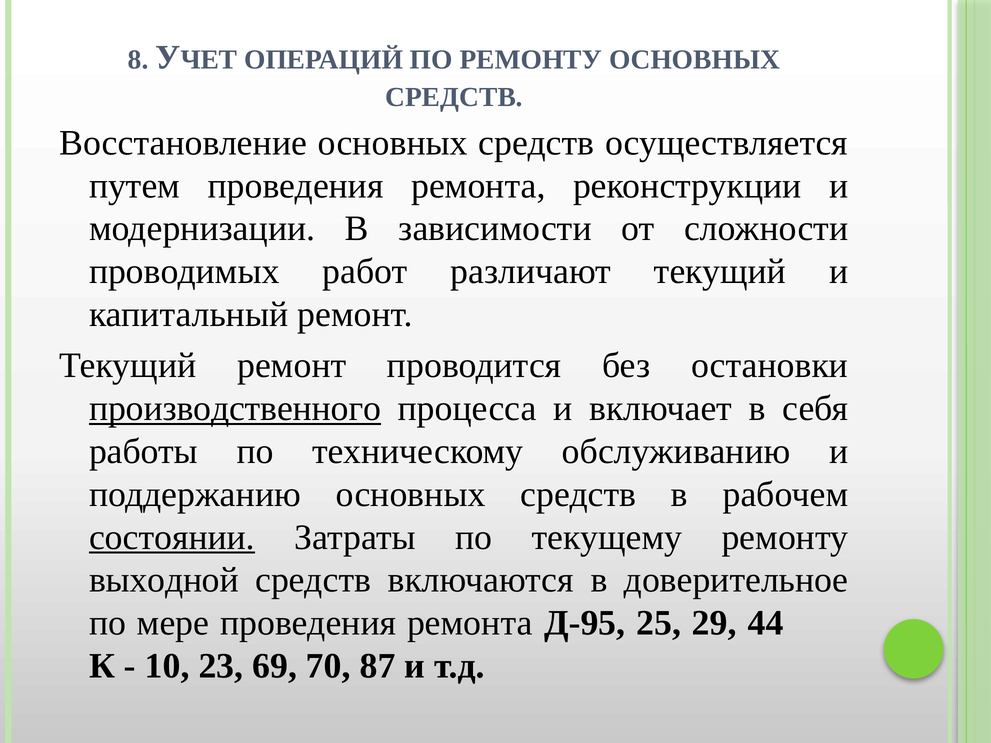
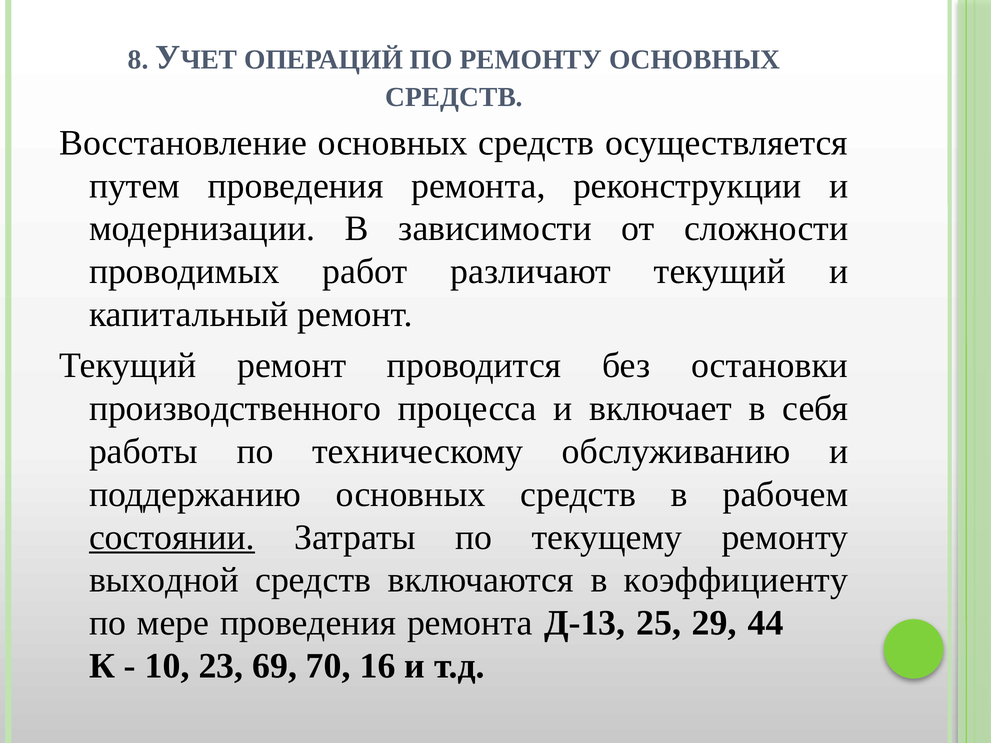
производственного underline: present -> none (235, 409)
доверительное: доверительное -> коэффициенту (736, 580)
Д-95: Д-95 -> Д-13 (585, 623)
87: 87 -> 16 (378, 666)
